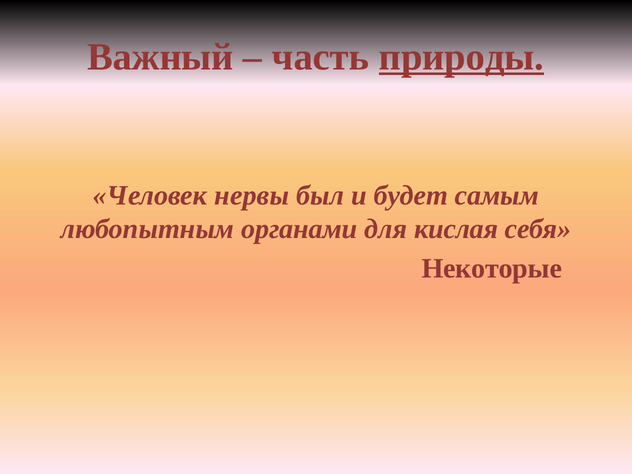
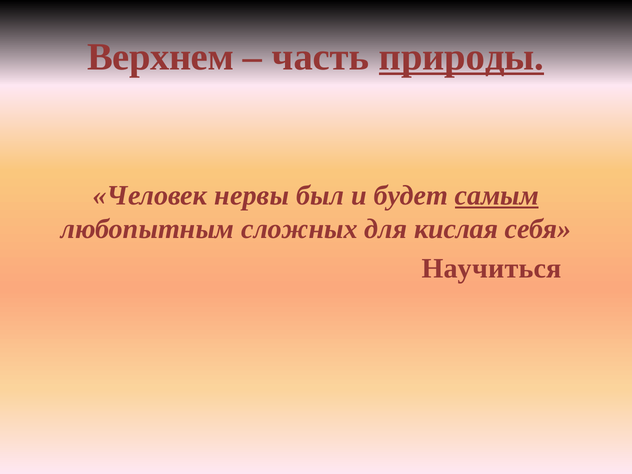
Важный: Важный -> Верхнем (161, 57)
самым underline: none -> present (497, 195)
органами: органами -> сложных (299, 229)
Некоторые: Некоторые -> Научиться (492, 269)
